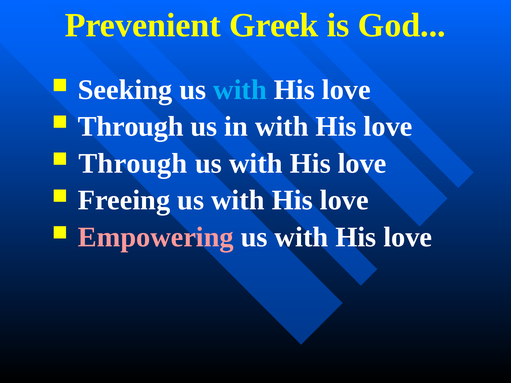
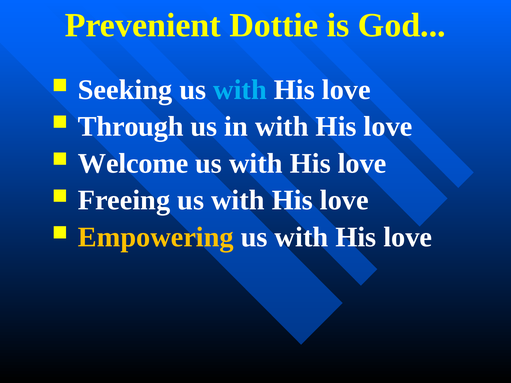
Greek: Greek -> Dottie (274, 25)
Through: Through -> Welcome (133, 164)
Empowering colour: pink -> yellow (156, 237)
